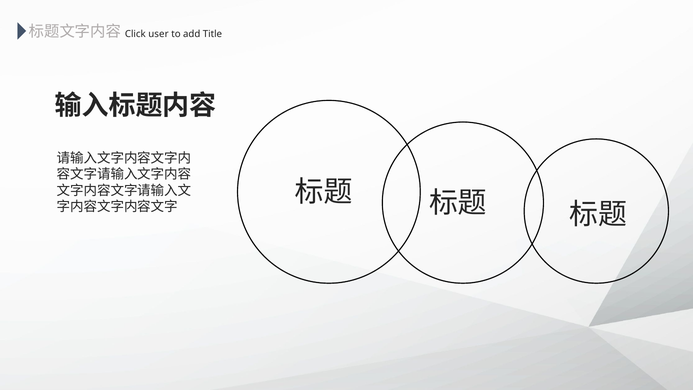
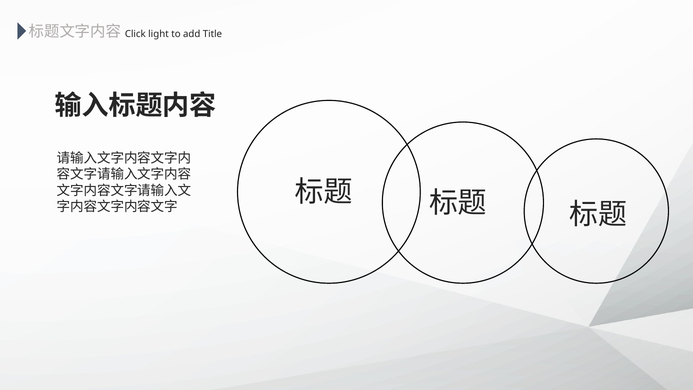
user: user -> light (158, 34)
